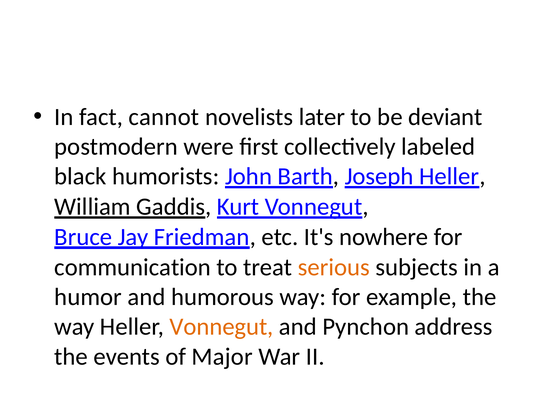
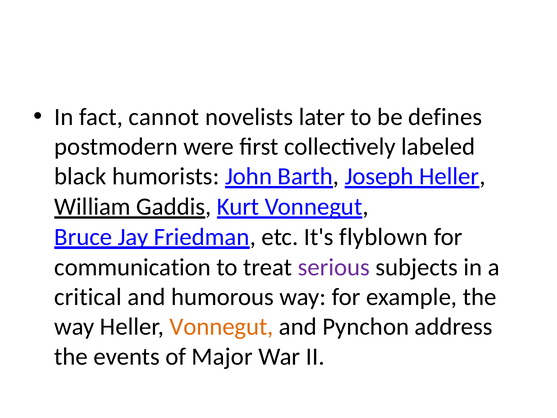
deviant: deviant -> defines (445, 117)
nowhere: nowhere -> flyblown (384, 237)
serious colour: orange -> purple (334, 267)
humor: humor -> critical (88, 297)
